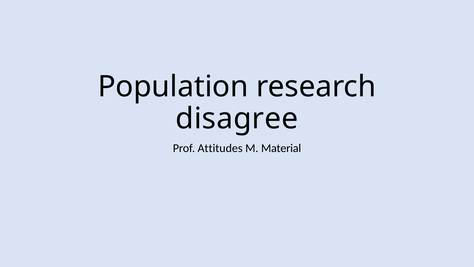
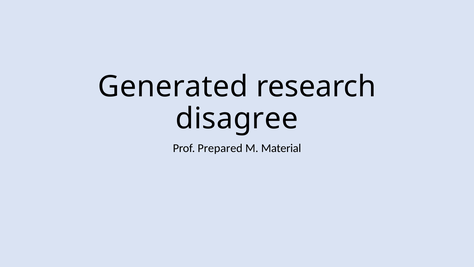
Population: Population -> Generated (173, 87)
Attitudes: Attitudes -> Prepared (220, 148)
